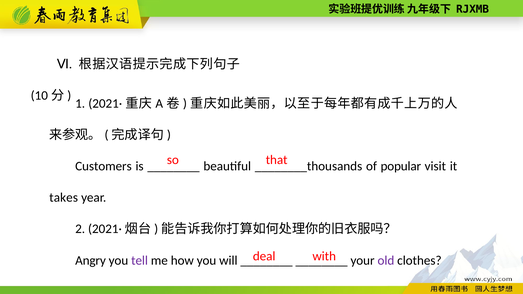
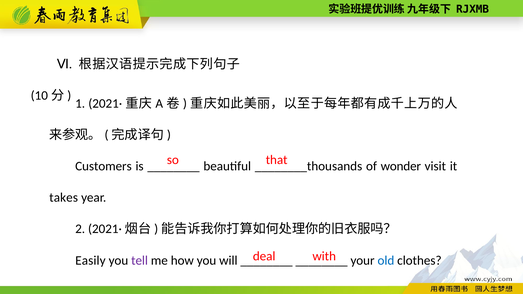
popular: popular -> wonder (401, 166)
Angry: Angry -> Easily (90, 261)
old colour: purple -> blue (386, 261)
